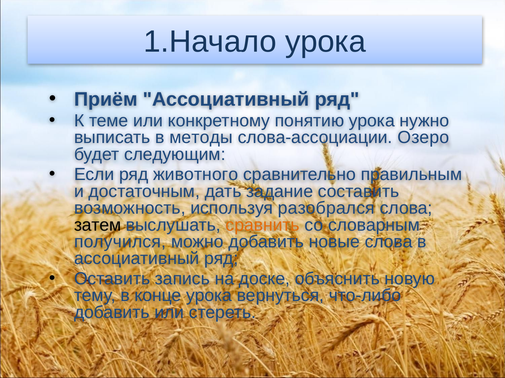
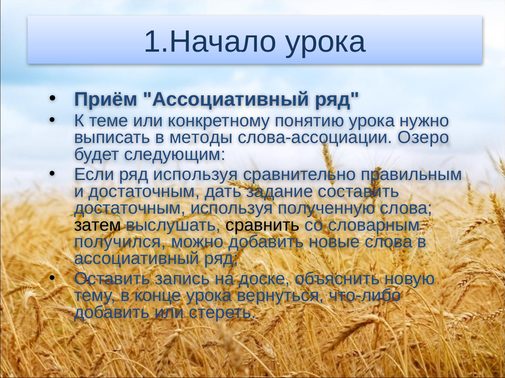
ряд животного: животного -> используя (196, 175)
возможность: возможность -> достаточным (130, 209)
разобрался: разобрался -> полученную (327, 209)
сравнить colour: orange -> black (263, 225)
